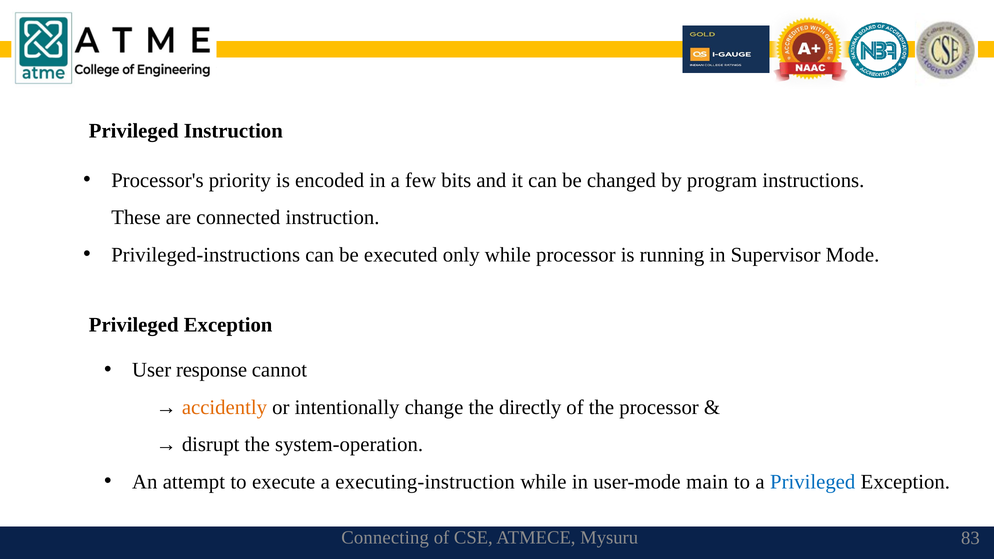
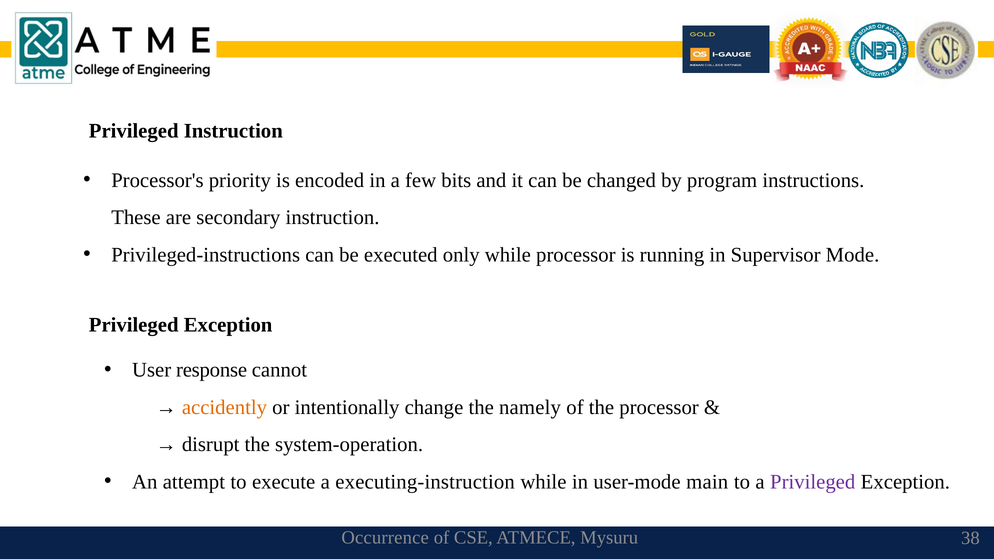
connected: connected -> secondary (238, 218)
directly: directly -> namely (530, 407)
Privileged colour: blue -> purple (813, 482)
Connecting: Connecting -> Occurrence (385, 538)
83: 83 -> 38 (970, 538)
